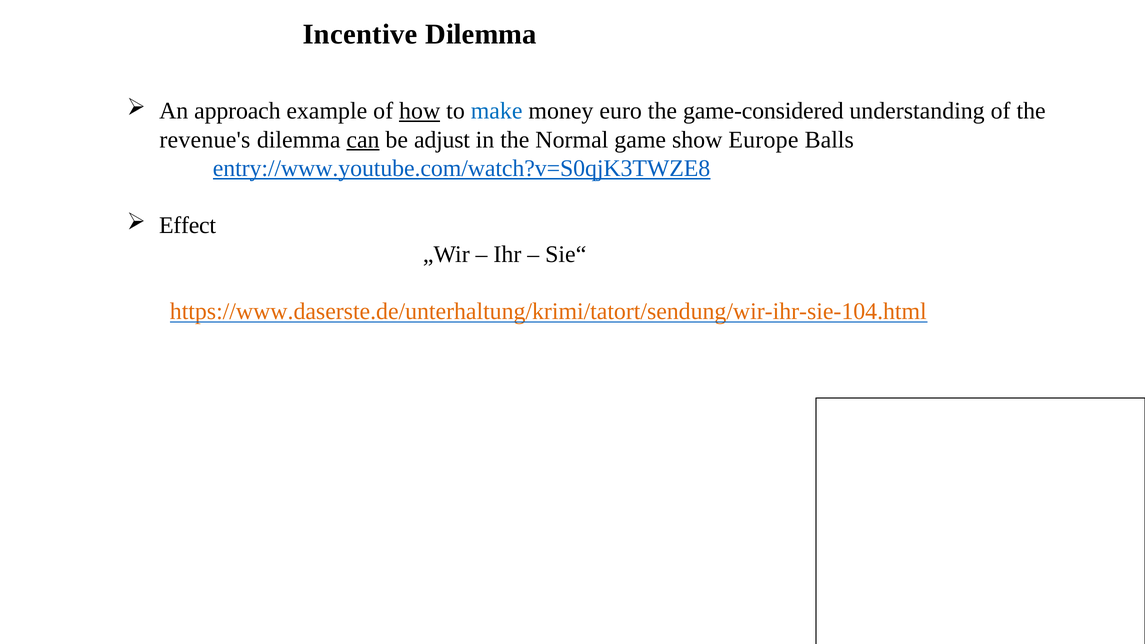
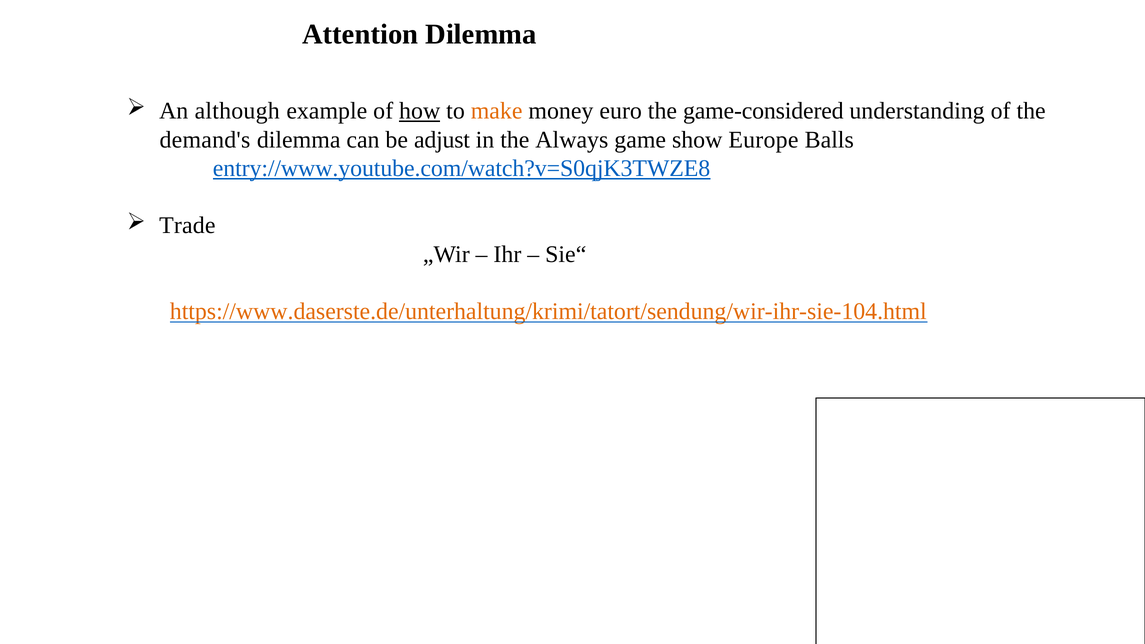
Incentive: Incentive -> Attention (360, 34)
approach: approach -> although (237, 111)
make colour: blue -> orange (497, 111)
revenue's: revenue's -> demand's (205, 140)
can underline: present -> none (363, 140)
Normal: Normal -> Always (572, 140)
Effect: Effect -> Trade (187, 226)
